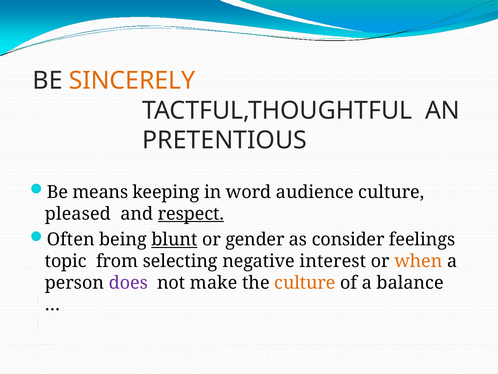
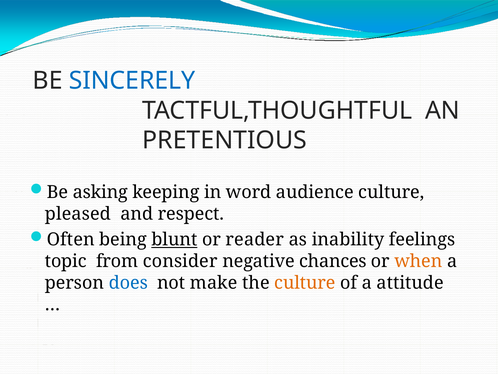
SINCERELY colour: orange -> blue (132, 80)
means: means -> asking (100, 192)
respect underline: present -> none (191, 213)
gender: gender -> reader (255, 239)
consider: consider -> inability (348, 239)
selecting: selecting -> consider (180, 261)
interest: interest -> chances (333, 261)
does colour: purple -> blue (128, 282)
balance: balance -> attitude (410, 282)
